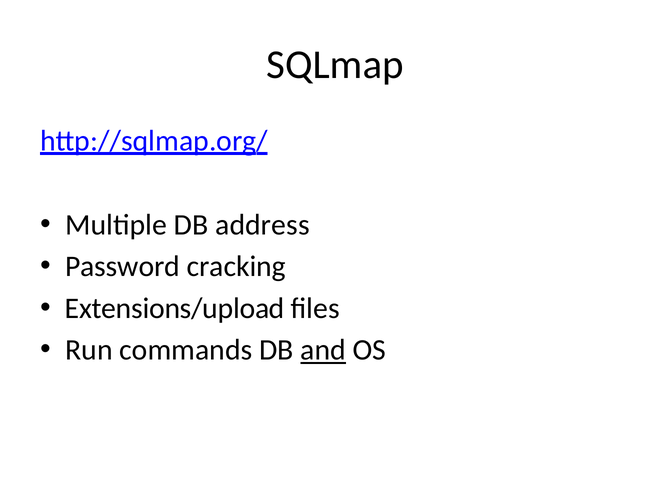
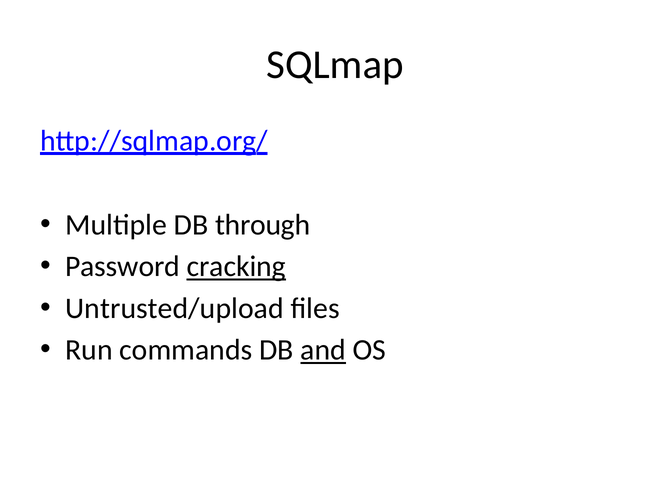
address: address -> through (263, 225)
cracking underline: none -> present (236, 266)
Extensions/upload: Extensions/upload -> Untrusted/upload (175, 308)
